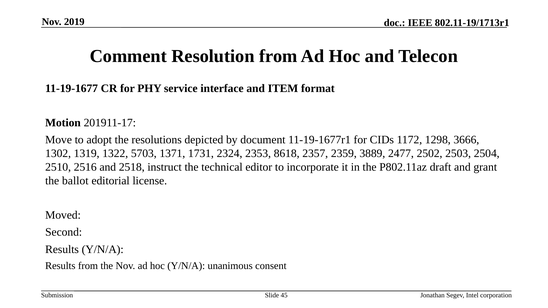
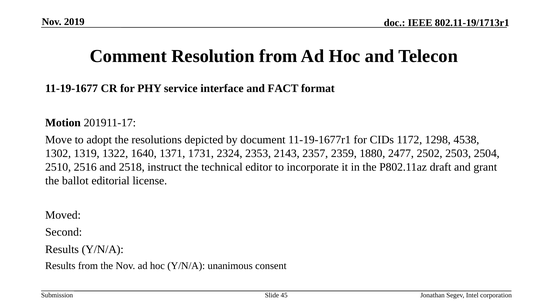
ITEM: ITEM -> FACT (283, 88)
3666: 3666 -> 4538 (466, 140)
5703: 5703 -> 1640 (144, 154)
8618: 8618 -> 2143 (287, 154)
3889: 3889 -> 1880 (372, 154)
